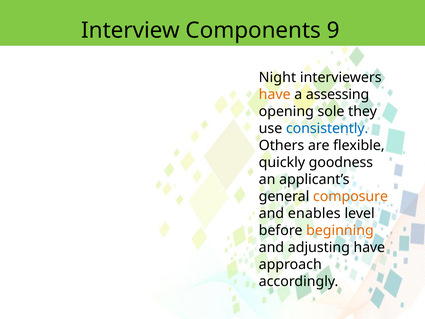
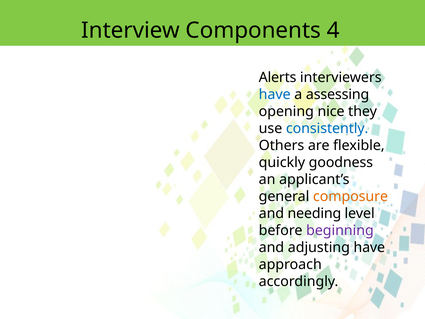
9: 9 -> 4 (333, 30)
Night: Night -> Alerts (278, 77)
have colour: orange -> blue (275, 94)
sole: sole -> nice (331, 111)
enables: enables -> needing (314, 213)
beginning colour: orange -> purple (340, 230)
